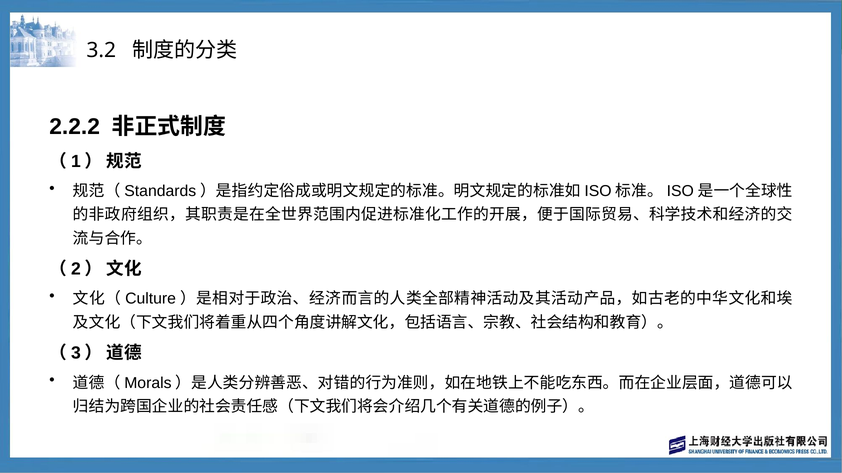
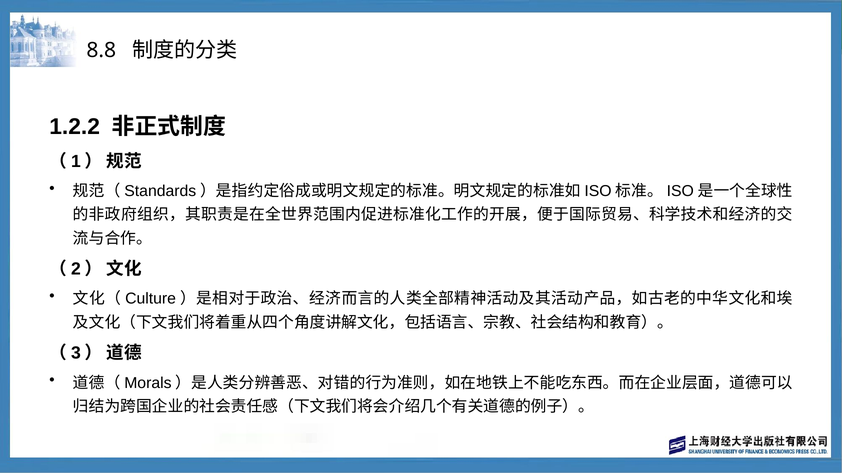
3.2: 3.2 -> 8.8 (101, 50)
2.2.2: 2.2.2 -> 1.2.2 (75, 127)
